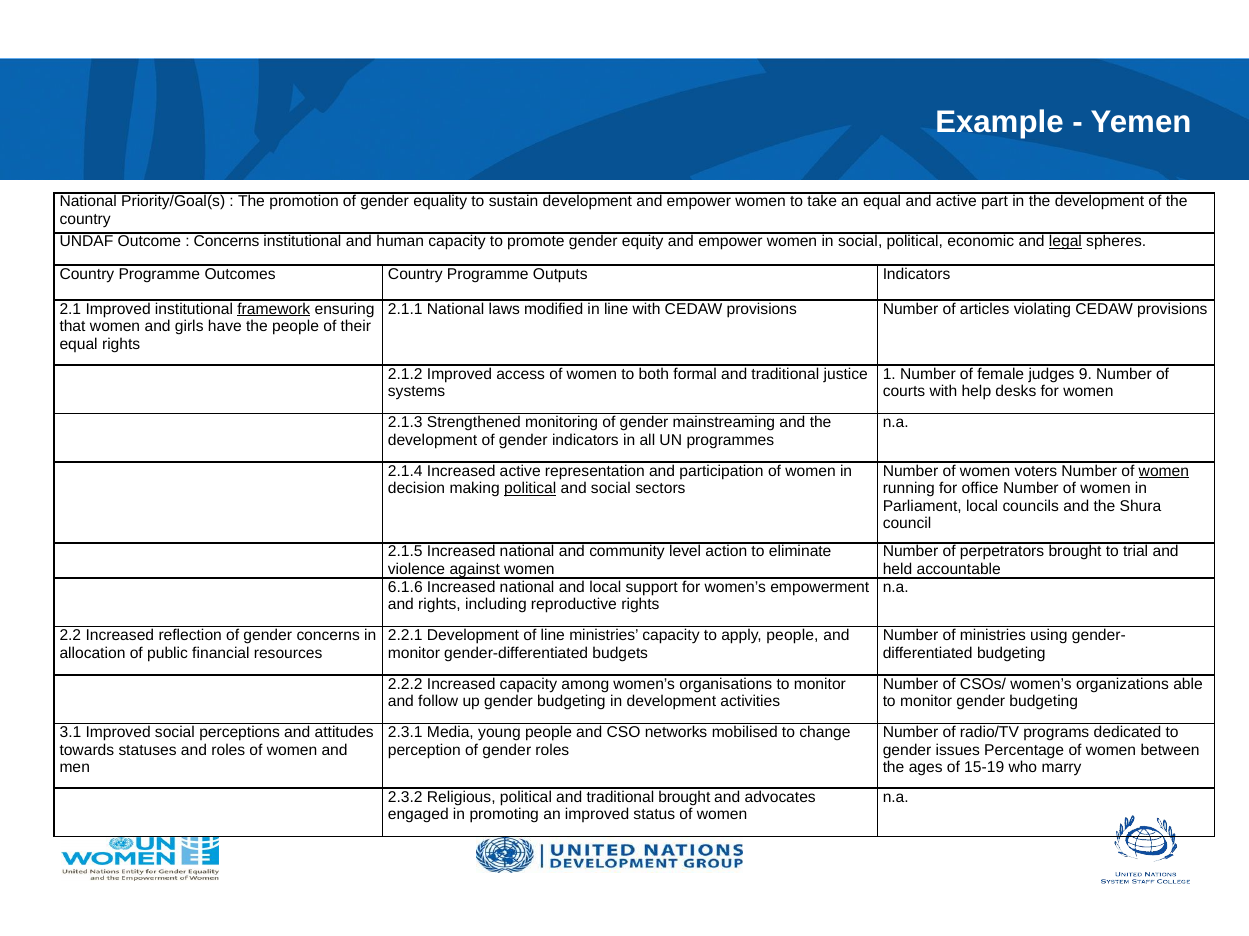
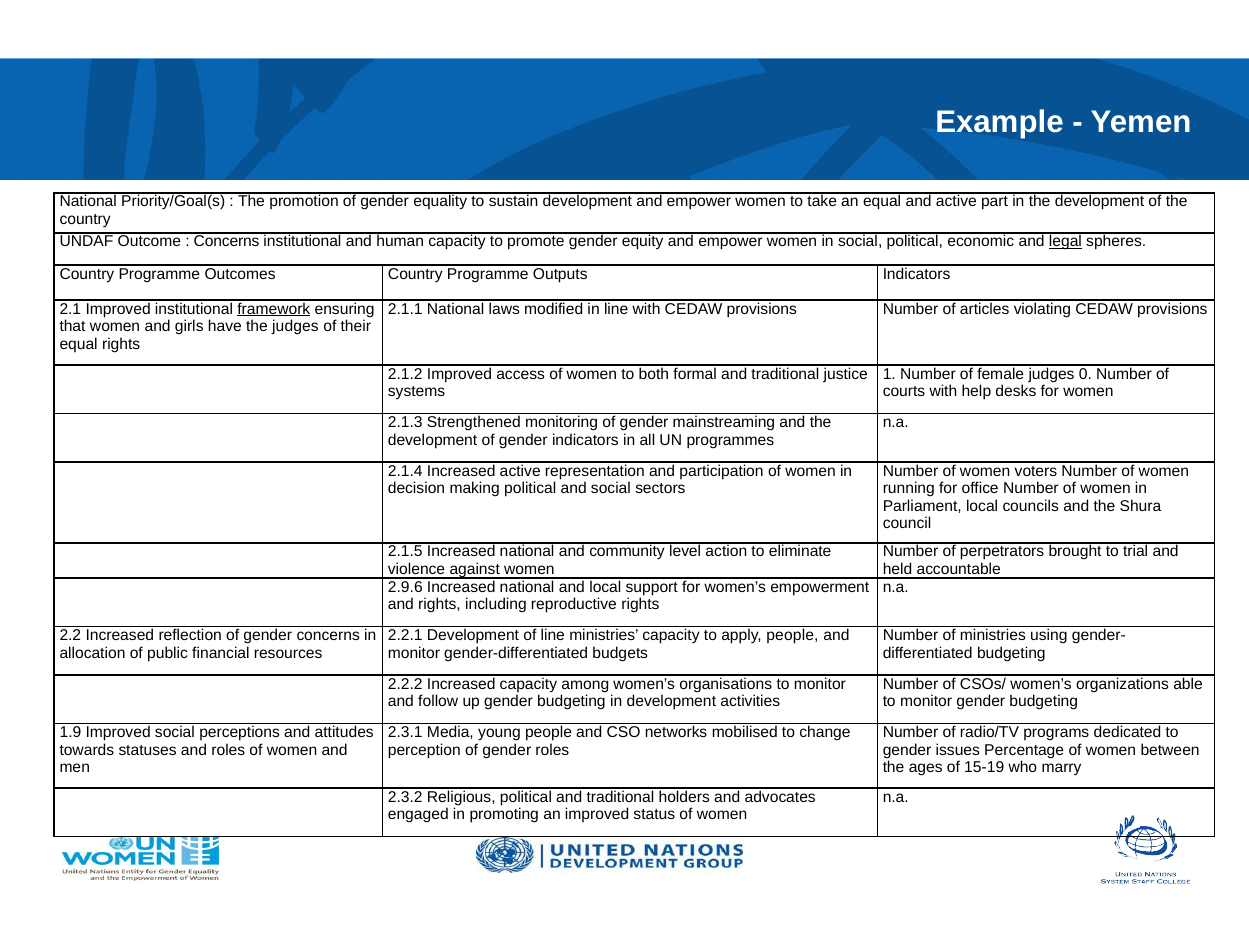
the people: people -> judges (295, 327)
9: 9 -> 0 (1085, 374)
women underline: present -> none (1164, 471)
political underline: present -> none (530, 489)
6.1.6: 6.1.6 -> 2.9.6 (405, 587)
3.1: 3.1 -> 1.9 (70, 733)
traditional brought: brought -> holders (684, 798)
